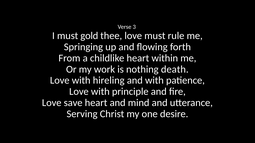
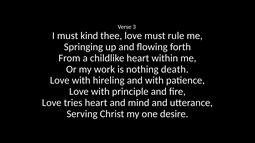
gold: gold -> kind (89, 36)
save: save -> tries (73, 103)
